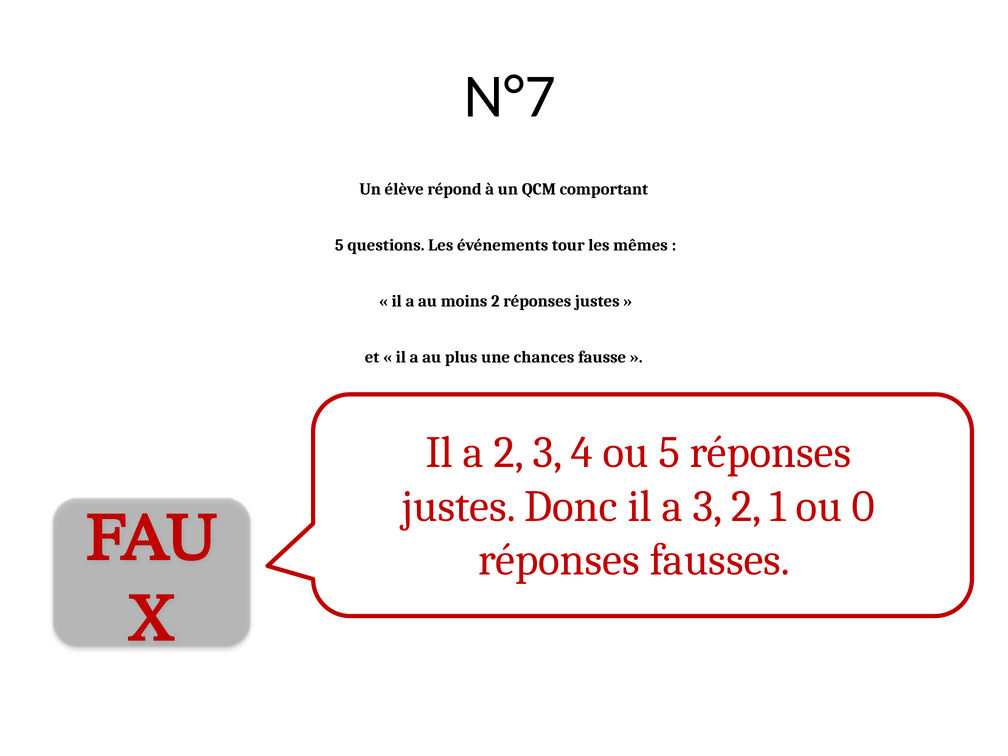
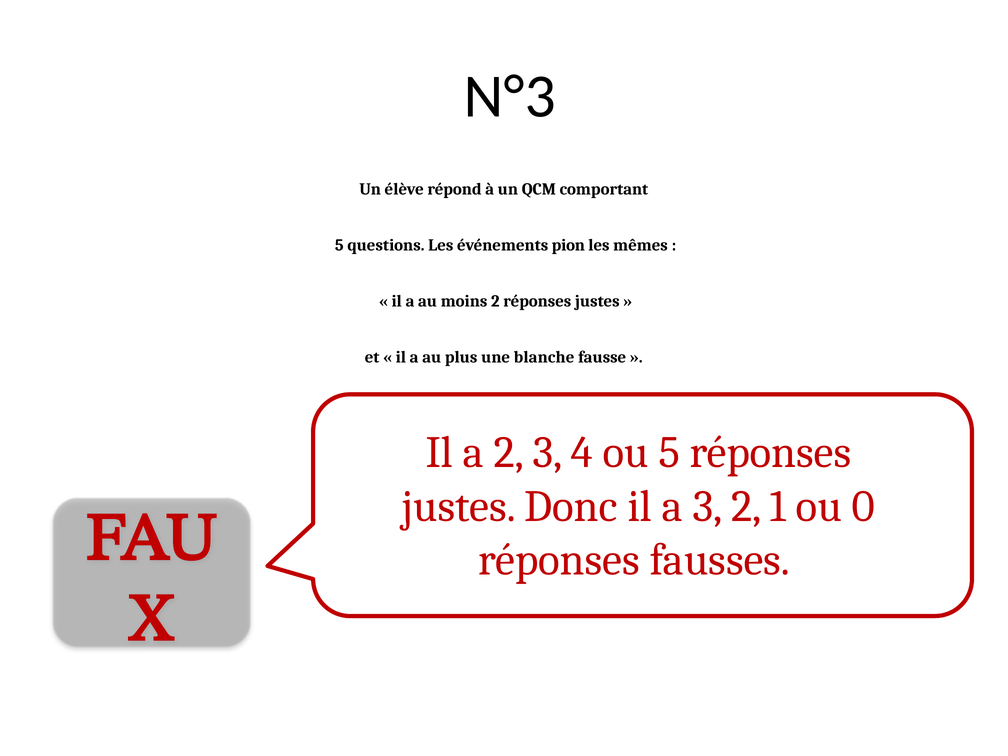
N°7: N°7 -> N°3 (510, 97)
tour: tour -> pion (568, 245)
chances: chances -> blanche (544, 357)
